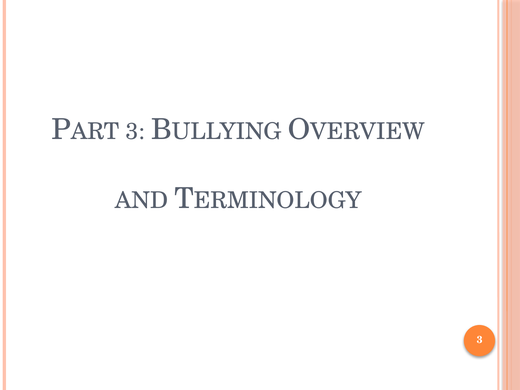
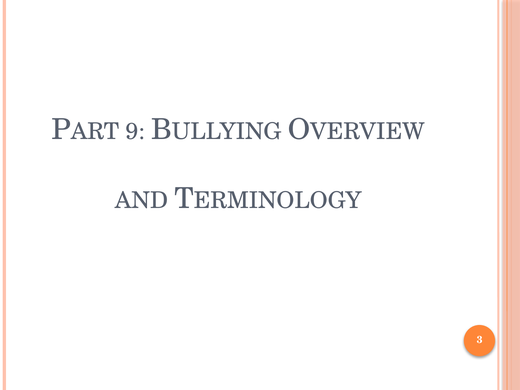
3: 3 -> 9 (135, 131)
